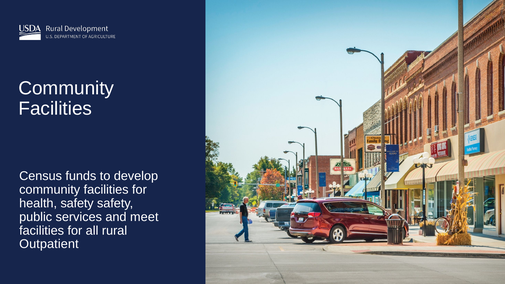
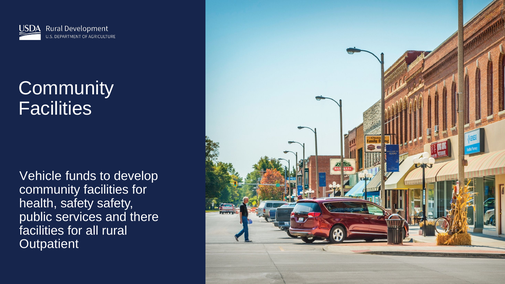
Census: Census -> Vehicle (40, 176)
meet: meet -> there (144, 217)
